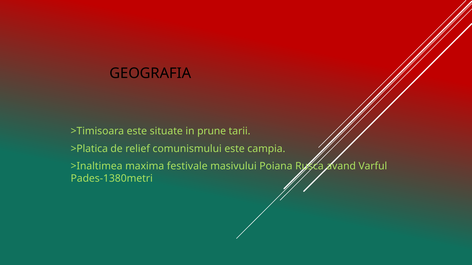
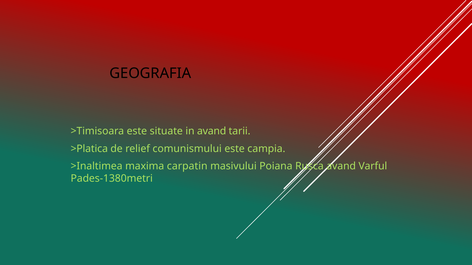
in prune: prune -> avand (212, 131)
festivale: festivale -> carpatin (187, 166)
